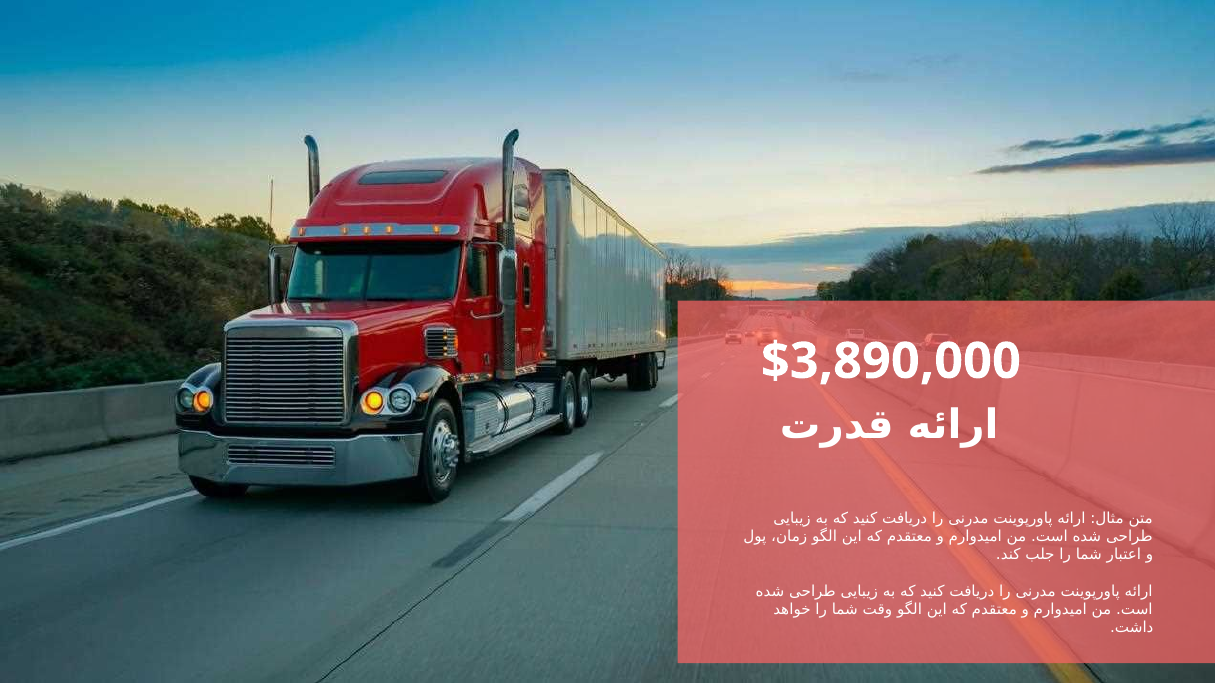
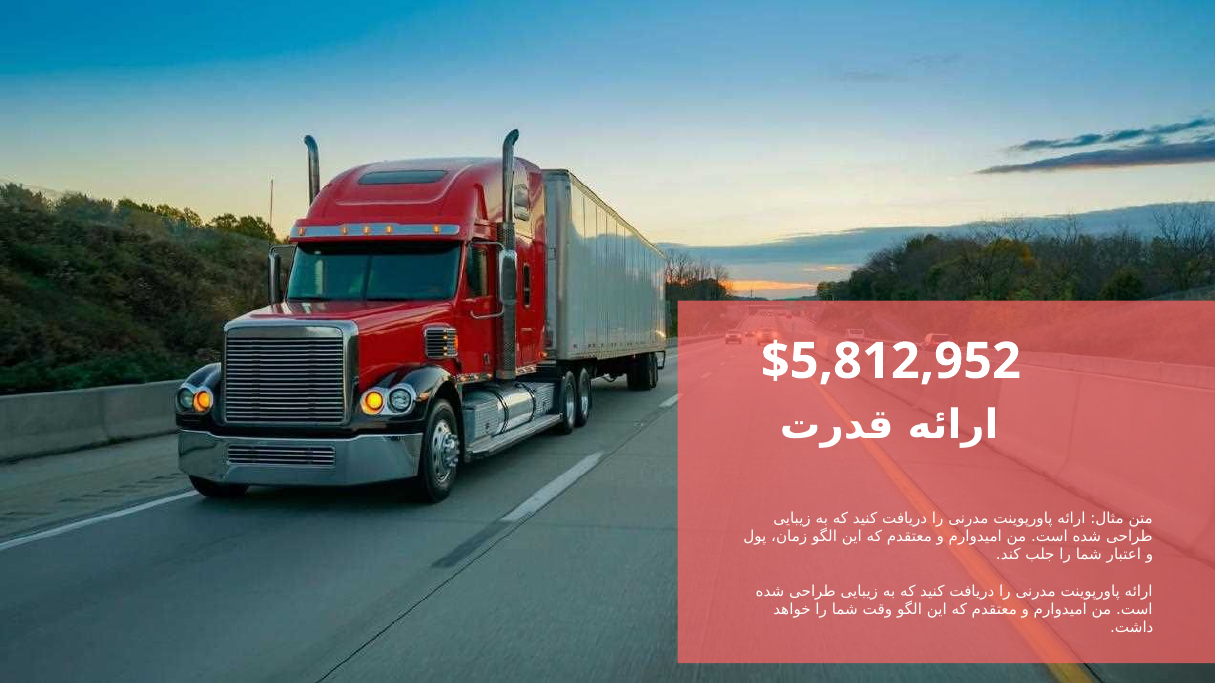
$3,890,000: $3,890,000 -> $5,812,952 (891, 361)
